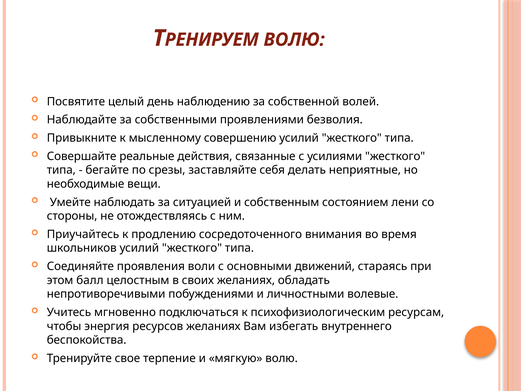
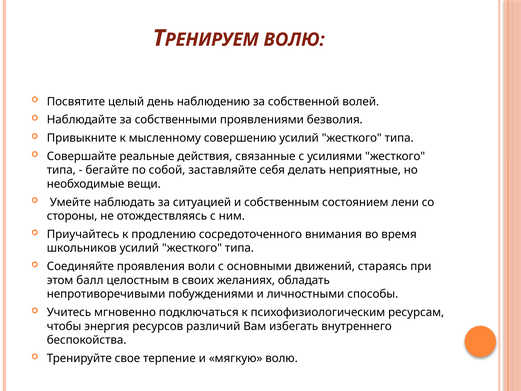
срезы: срезы -> собой (167, 170)
волевые: волевые -> способы (373, 294)
ресурсов желаниях: желаниях -> различий (213, 326)
